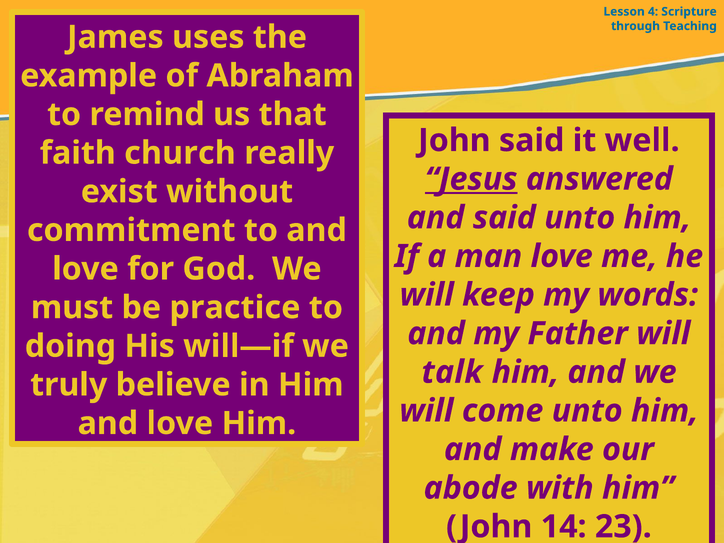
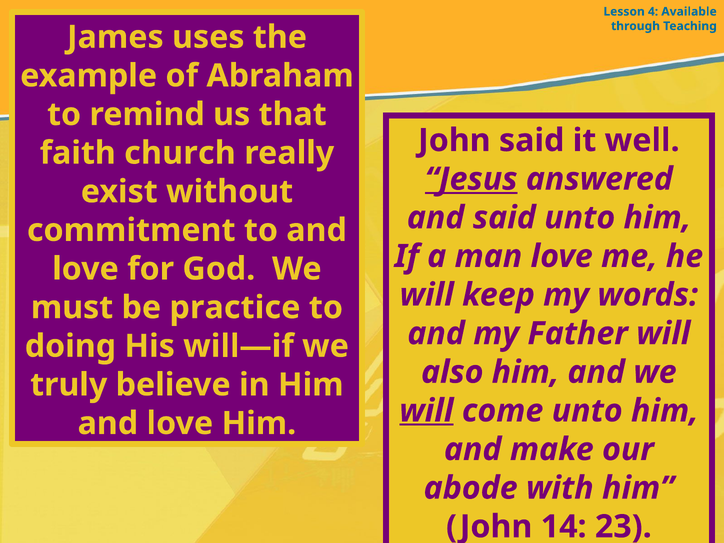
Scripture: Scripture -> Available (689, 12)
talk: talk -> also (452, 372)
will underline: none -> present (426, 411)
